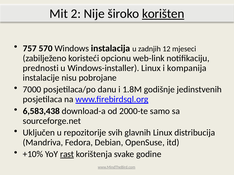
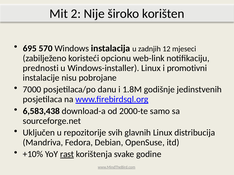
korišten underline: present -> none (163, 14)
757: 757 -> 695 (30, 49)
kompanija: kompanija -> promotivni (187, 68)
